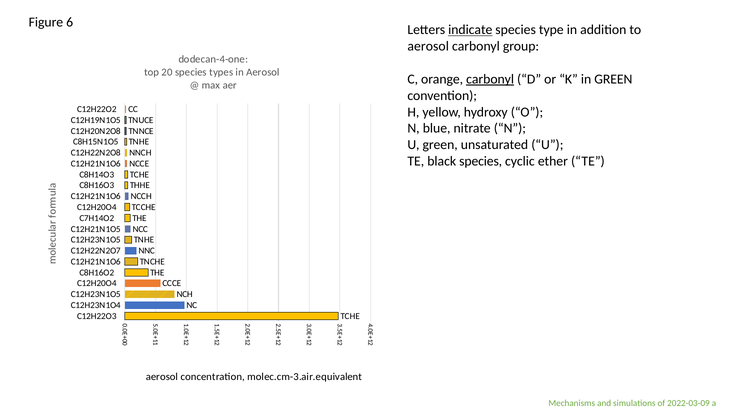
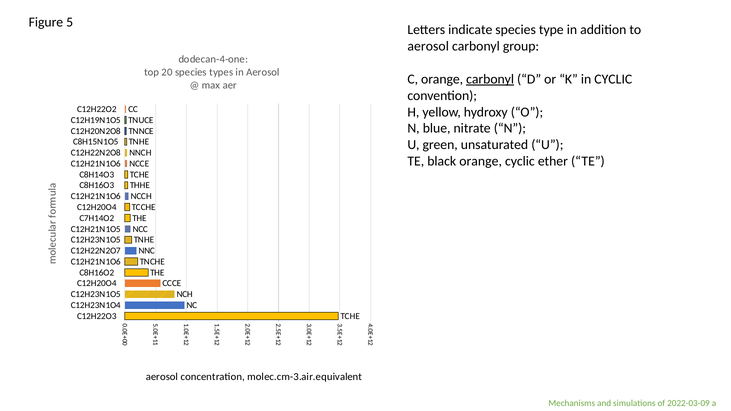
Figure 6: 6 -> 5 (70, 22)
indicate underline: present -> none (470, 30)
in GREEN: GREEN -> CYCLIC (613, 79)
black species: species -> orange (481, 161)
